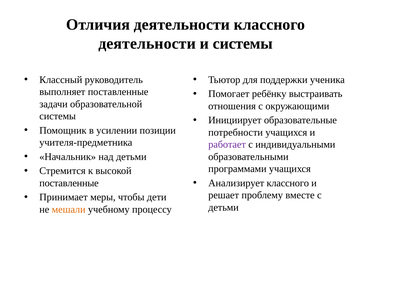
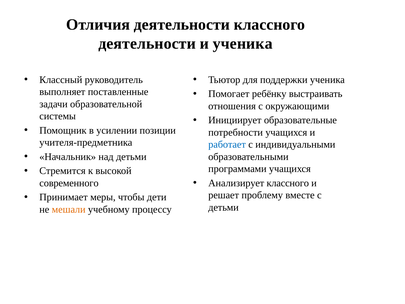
и системы: системы -> ученика (243, 44)
работает colour: purple -> blue (227, 144)
поставленные: поставленные -> современного (69, 183)
